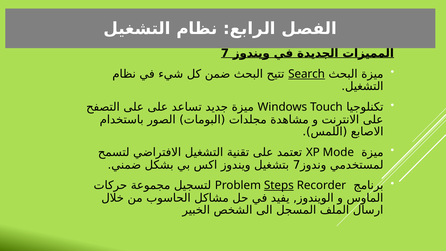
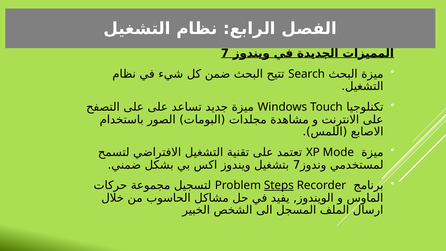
Search underline: present -> none (307, 74)
